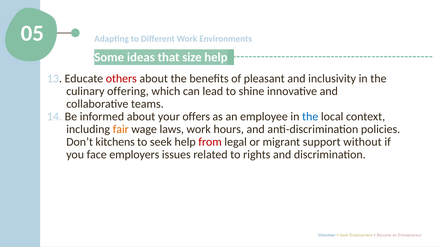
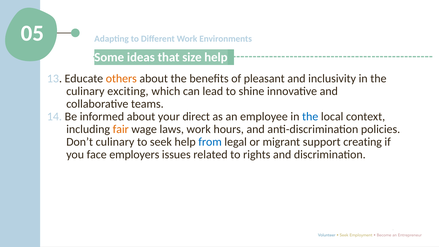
others colour: red -> orange (121, 79)
offering: offering -> exciting (128, 91)
offers: offers -> direct (196, 117)
Don’t kitchens: kitchens -> culinary (115, 142)
from colour: red -> blue (210, 142)
without: without -> creating (363, 142)
